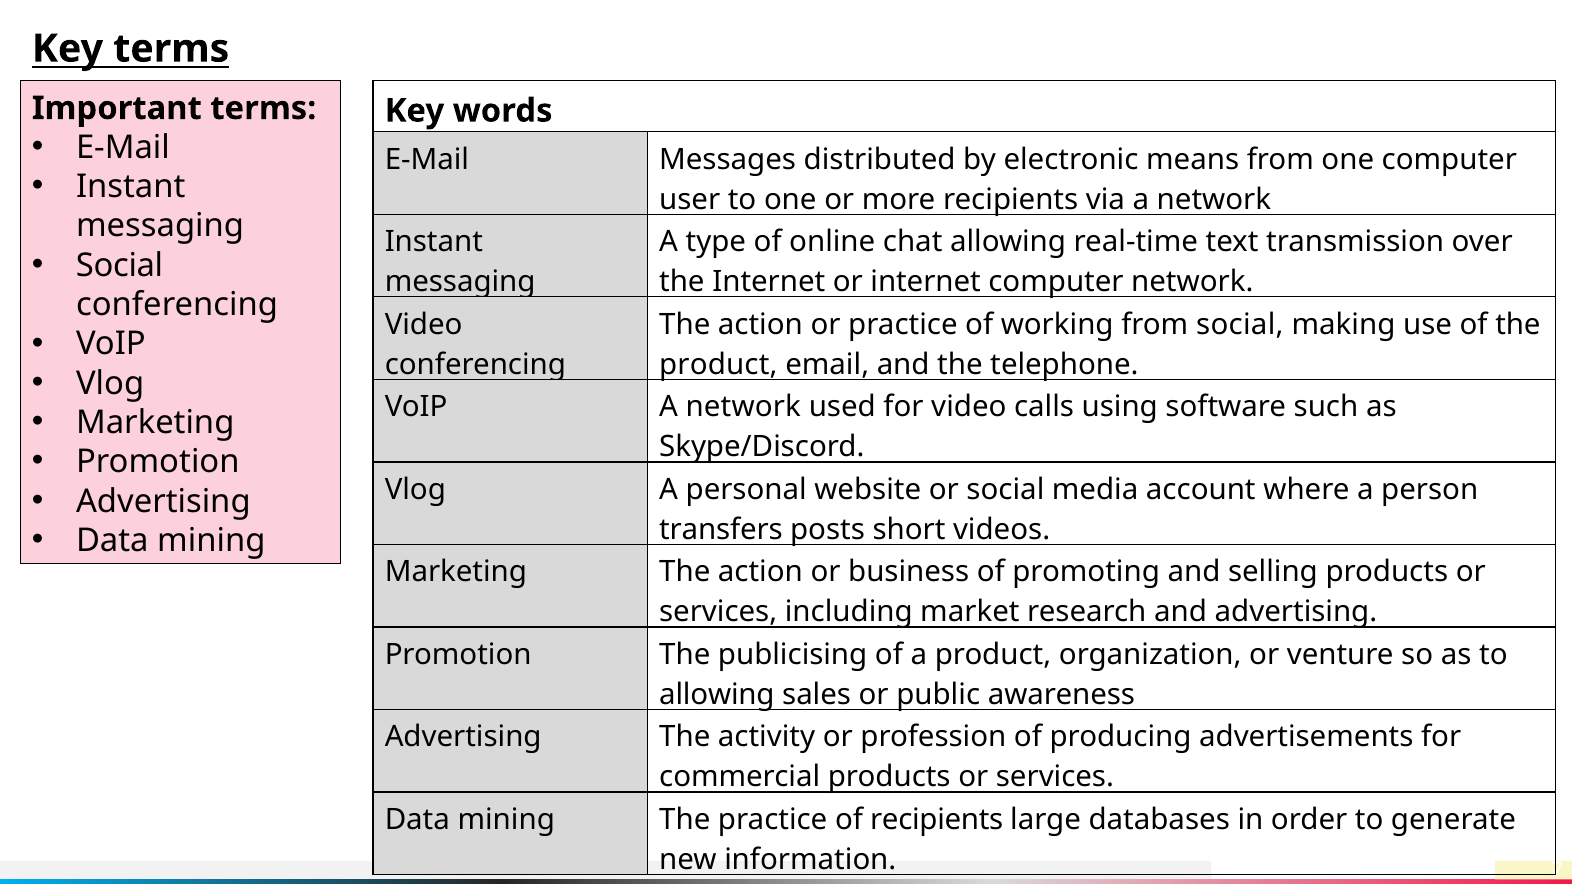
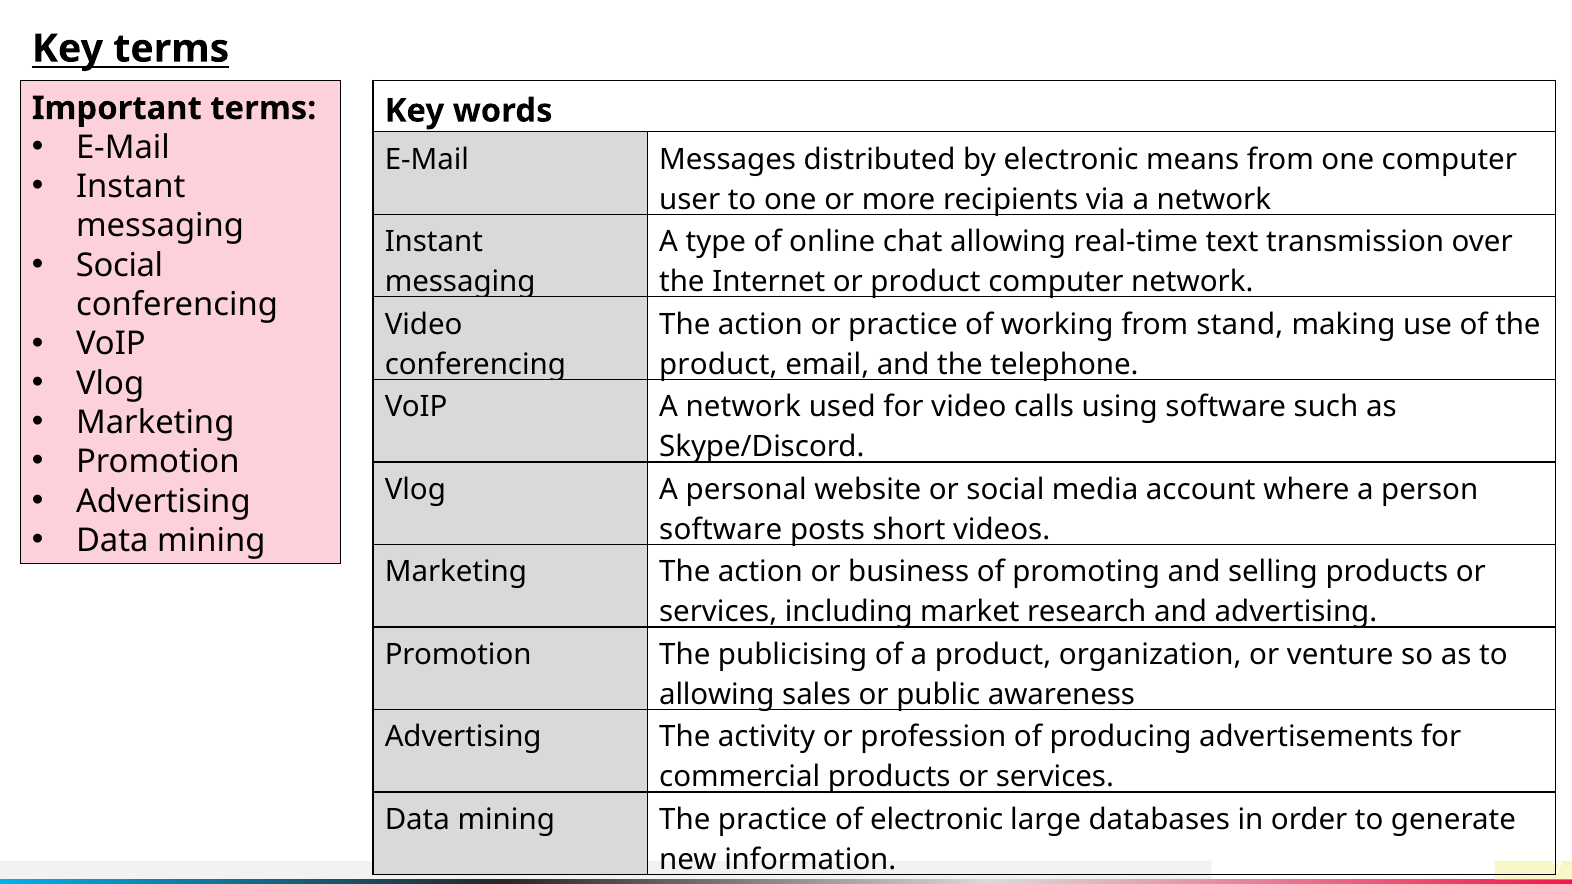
or internet: internet -> product (926, 282)
from social: social -> stand (1240, 324)
transfers: transfers -> software (721, 530)
of recipients: recipients -> electronic (937, 820)
